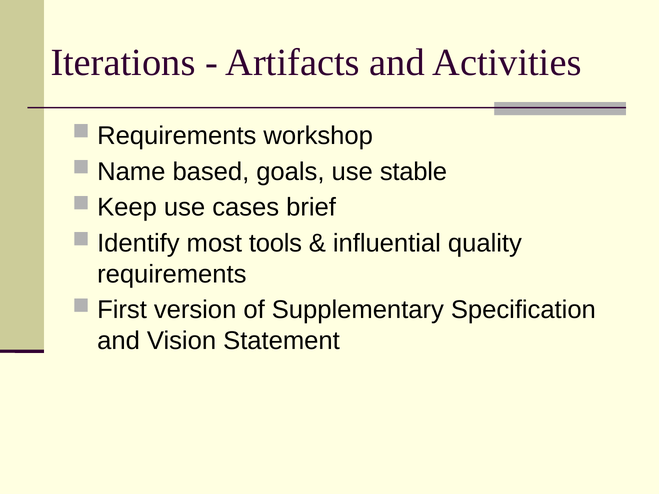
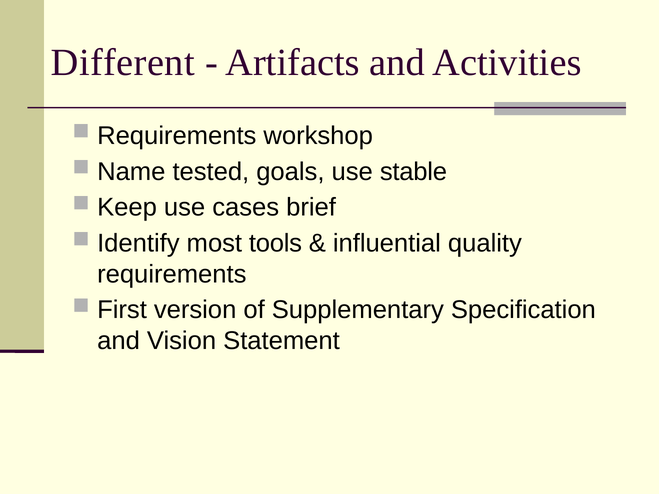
Iterations: Iterations -> Different (123, 63)
based: based -> tested (211, 172)
